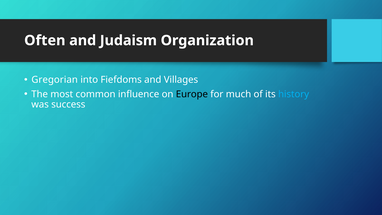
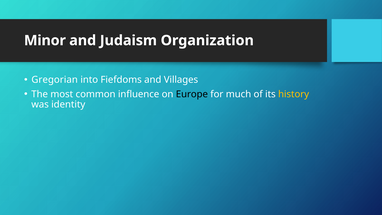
Often: Often -> Minor (45, 40)
history colour: light blue -> yellow (294, 94)
success: success -> identity (68, 104)
